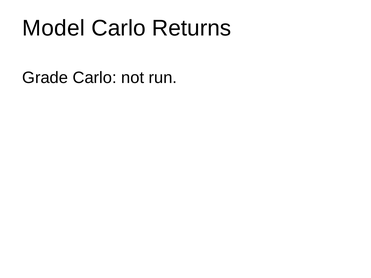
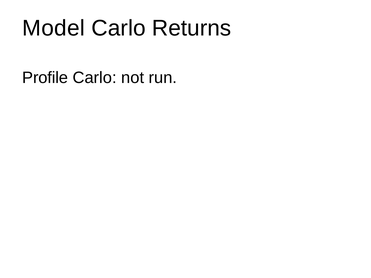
Grade: Grade -> Profile (45, 78)
